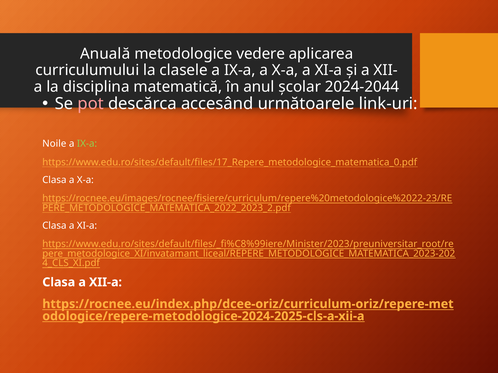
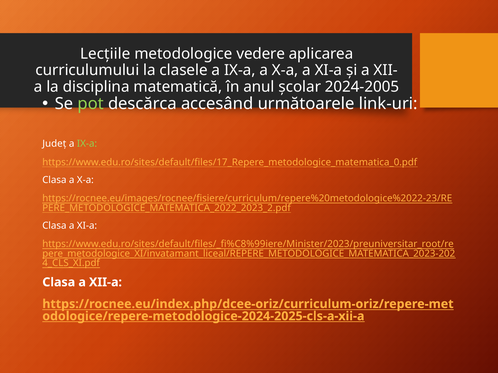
Anuală: Anuală -> Lecțiile (105, 54)
2024-2044: 2024-2044 -> 2024-2005 (362, 87)
pot colour: pink -> light green (91, 104)
Noile: Noile -> Județ (54, 144)
